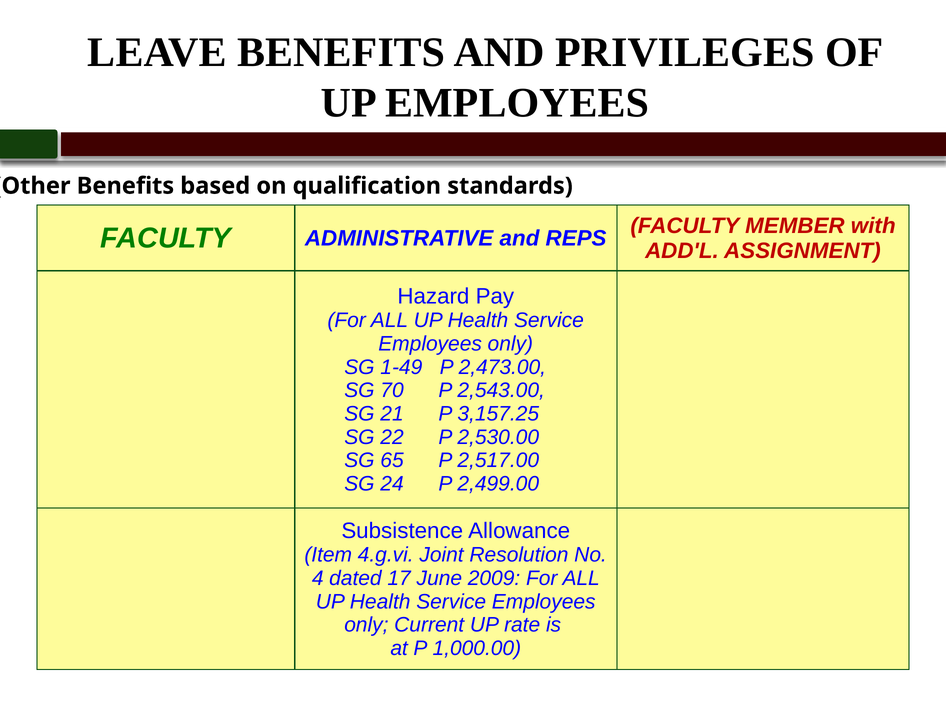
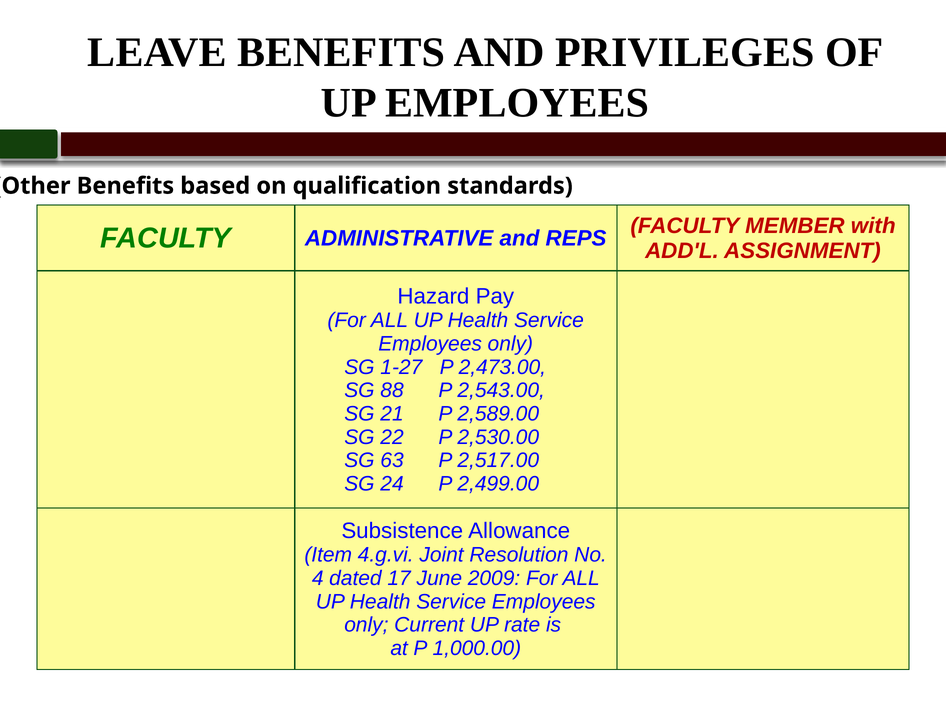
1-49: 1-49 -> 1-27 (401, 367)
70: 70 -> 88 (392, 391)
3,157.25: 3,157.25 -> 2,589.00 (498, 414)
65: 65 -> 63 (392, 461)
